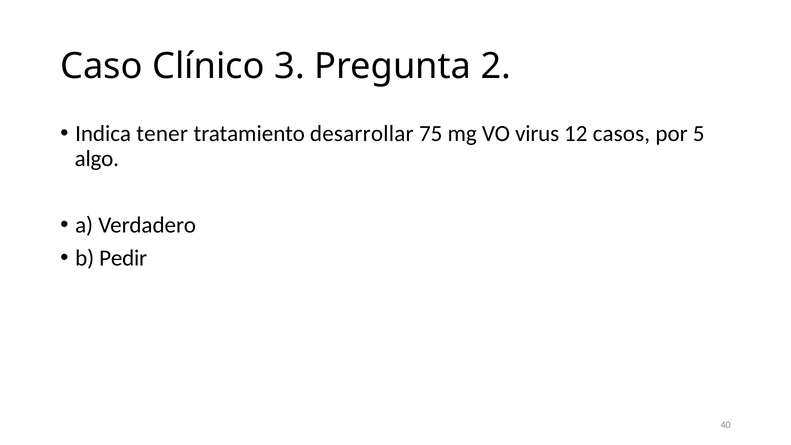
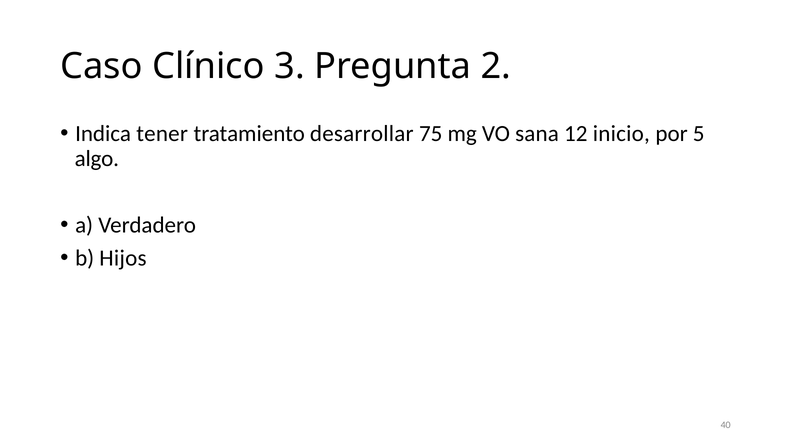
virus: virus -> sana (537, 134)
casos: casos -> inicio (621, 134)
Pedir: Pedir -> Hijos (123, 258)
